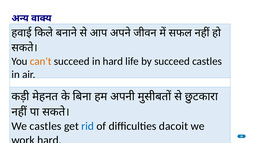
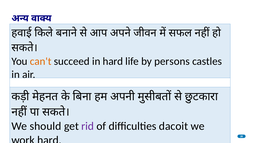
by succeed: succeed -> persons (172, 61)
We castles: castles -> should (45, 127)
rid colour: blue -> purple (88, 127)
